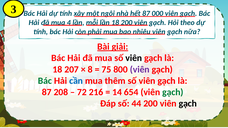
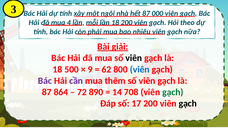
207: 207 -> 500 (72, 70)
8: 8 -> 9 (90, 70)
75: 75 -> 62 (106, 70)
viên colour: purple -> blue (140, 70)
Bác colour: green -> purple (45, 81)
cần colour: blue -> purple (76, 81)
208: 208 -> 864 (61, 92)
216: 216 -> 890 (96, 92)
654: 654 -> 708 (131, 92)
44: 44 -> 17 (136, 104)
